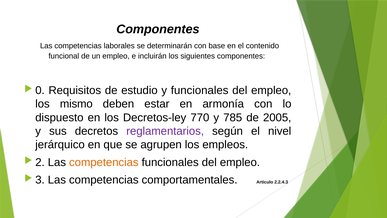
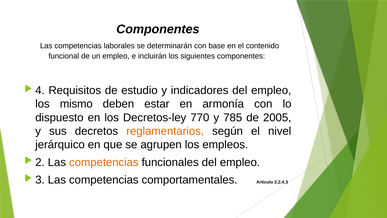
0: 0 -> 4 (40, 90)
y funcionales: funcionales -> indicadores (200, 90)
reglamentarios colour: purple -> orange (165, 131)
